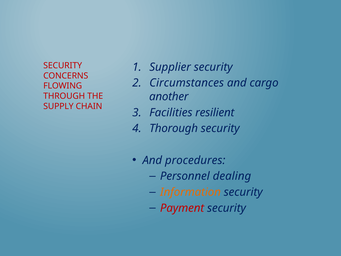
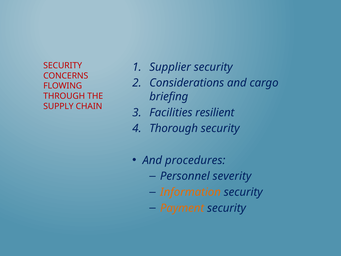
Circumstances: Circumstances -> Considerations (187, 83)
another: another -> briefing (169, 97)
dealing: dealing -> severity (232, 176)
Payment colour: red -> orange (182, 208)
